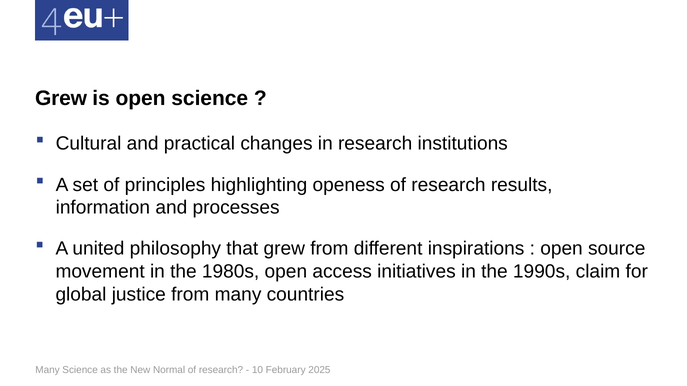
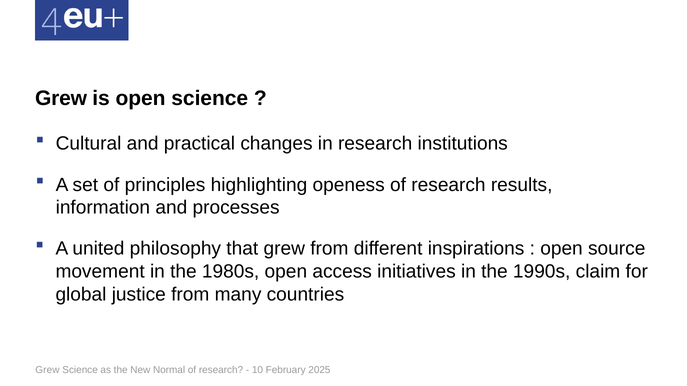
Many: Many -> Grew (47, 370)
